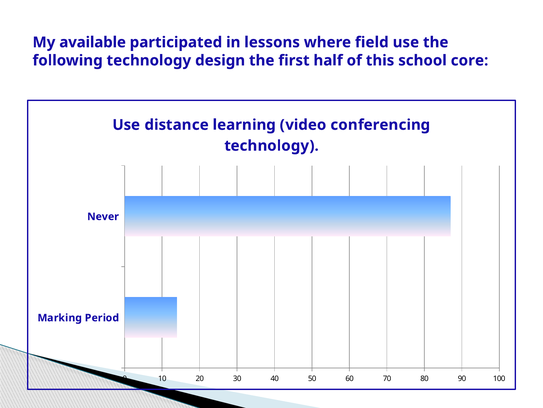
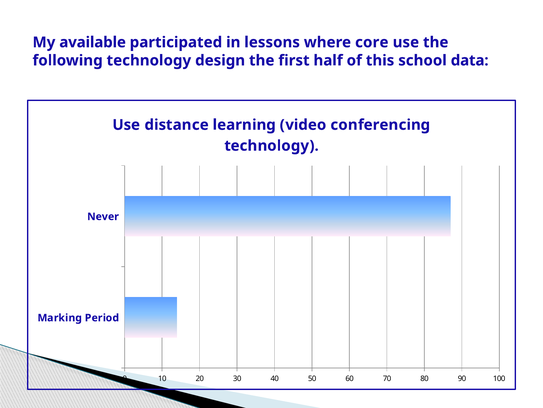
field: field -> core (372, 42)
core: core -> data (470, 60)
